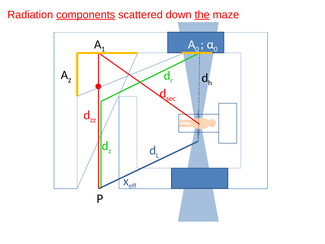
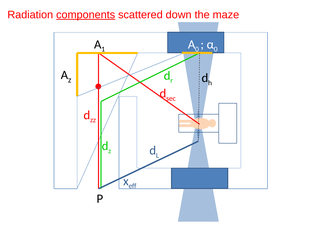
the underline: present -> none (202, 15)
